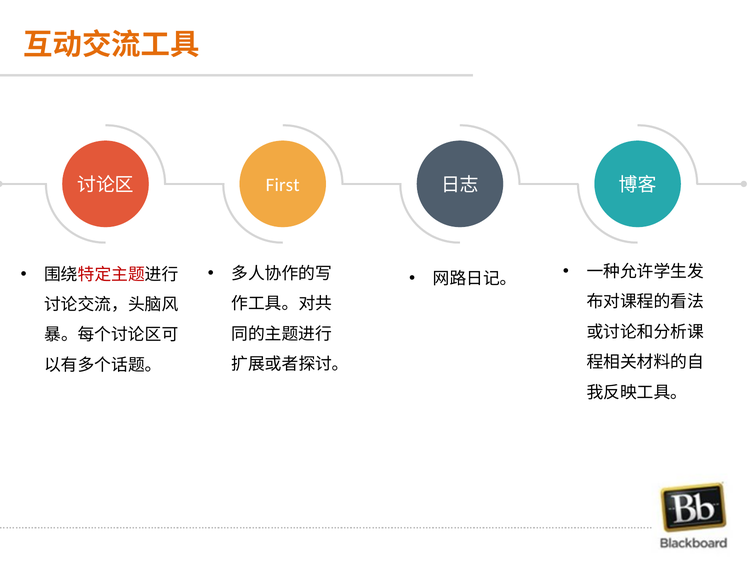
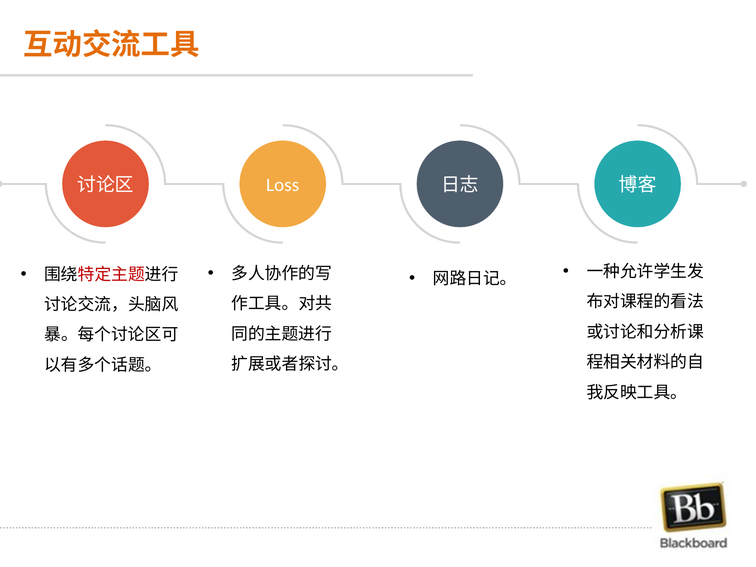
First: First -> Loss (283, 185)
